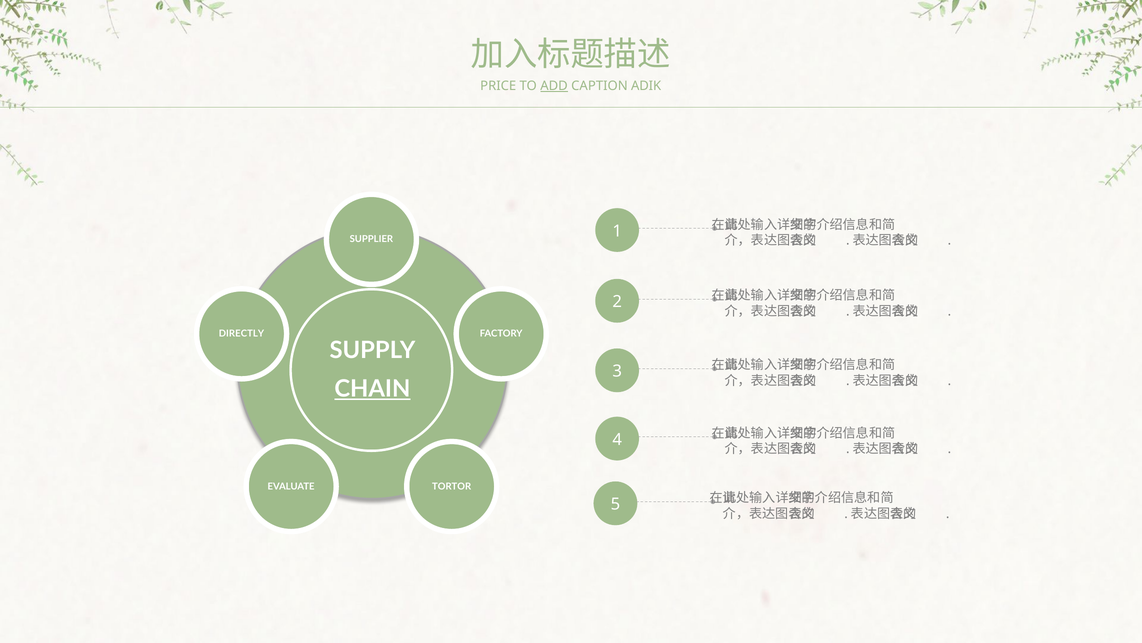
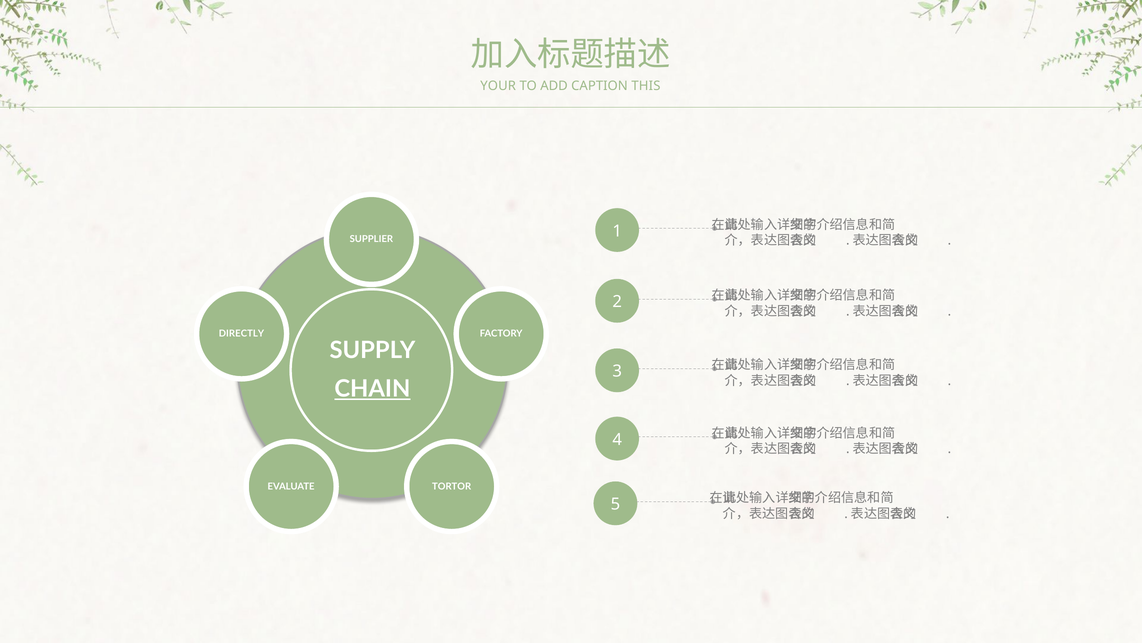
PRICE: PRICE -> YOUR (498, 86)
ADD underline: present -> none (554, 86)
ADIK: ADIK -> THIS (646, 86)
